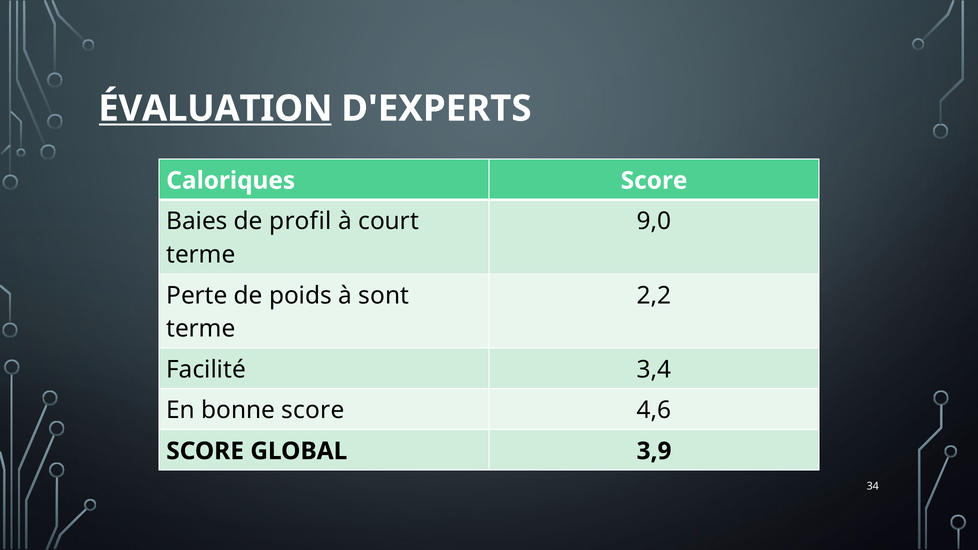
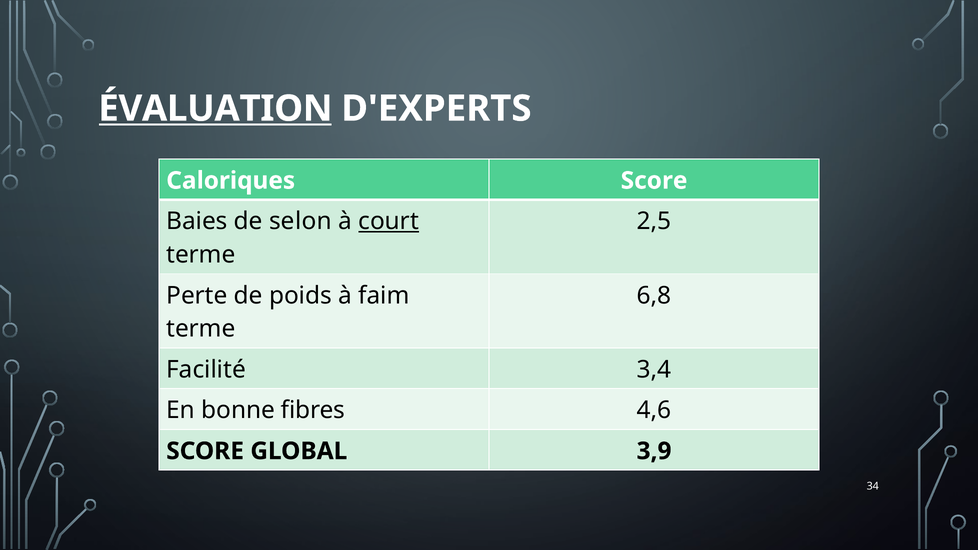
profil: profil -> selon (300, 221)
court underline: none -> present (389, 221)
9,0: 9,0 -> 2,5 (654, 221)
sont: sont -> faim (384, 296)
2,2: 2,2 -> 6,8 (654, 296)
bonne score: score -> fibres (313, 410)
